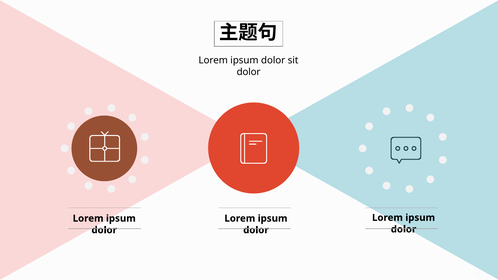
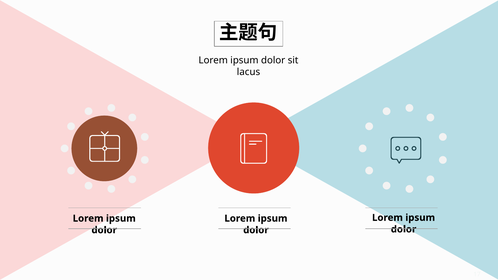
dolor: dolor -> lacus (249, 72)
